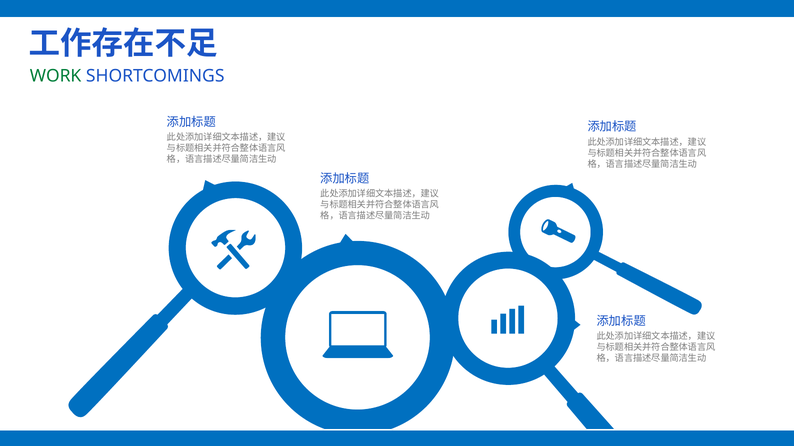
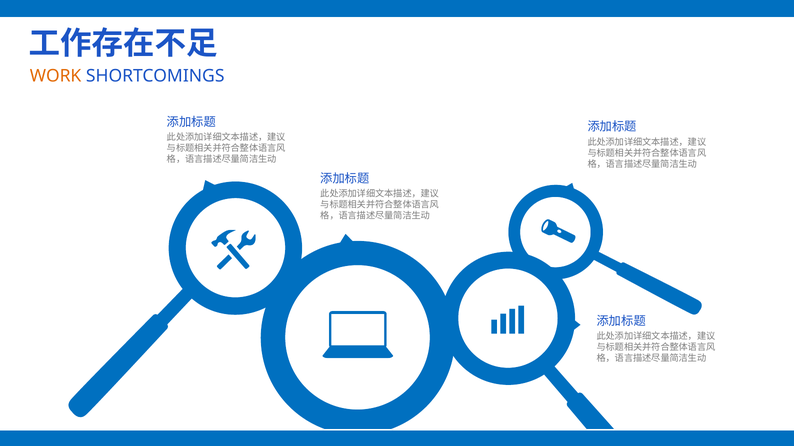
WORK colour: green -> orange (56, 76)
